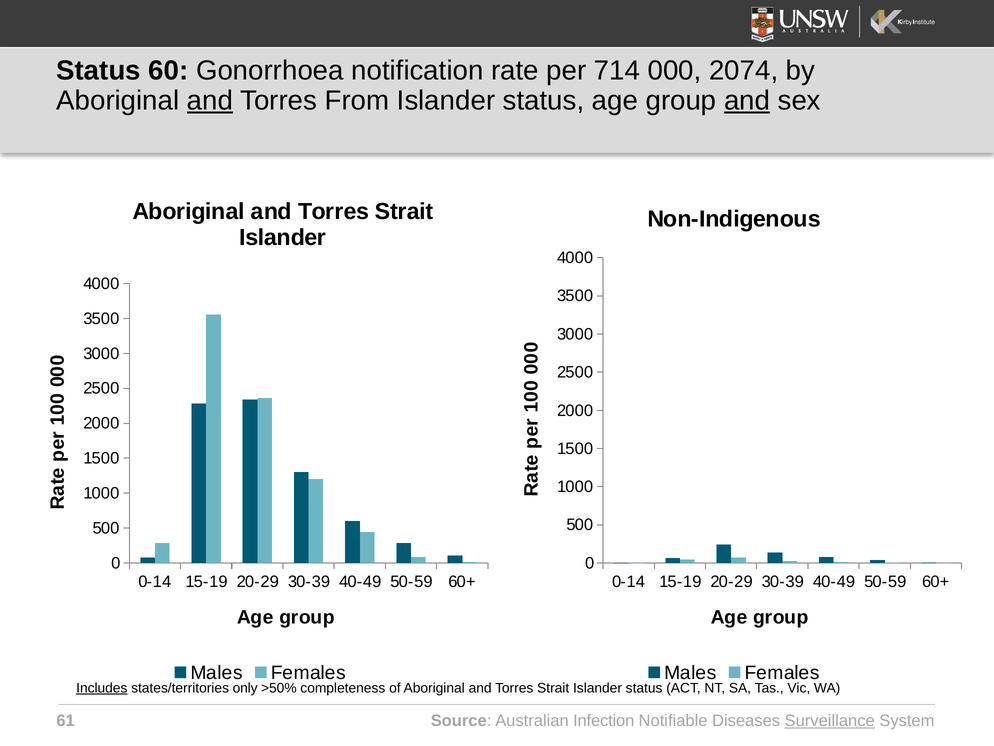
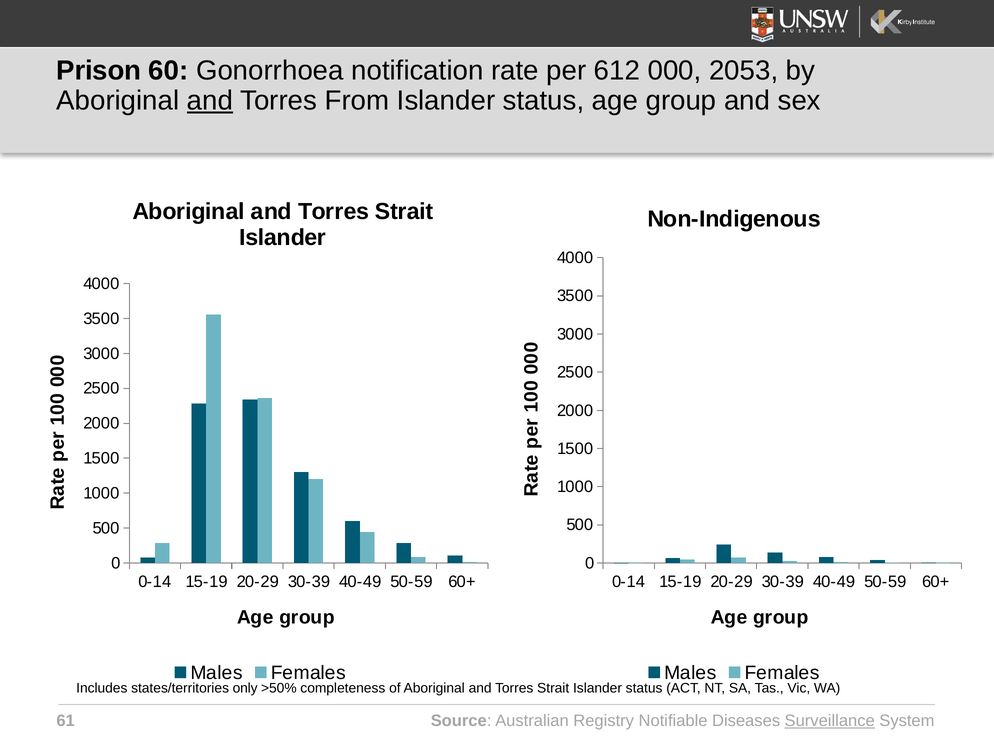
Status: Status -> Prison (99, 71)
714: 714 -> 612 (617, 71)
2074: 2074 -> 2053 (744, 71)
and underline: present -> none (747, 101)
Includes underline: present -> none (102, 688)
Infection: Infection -> Registry (604, 720)
